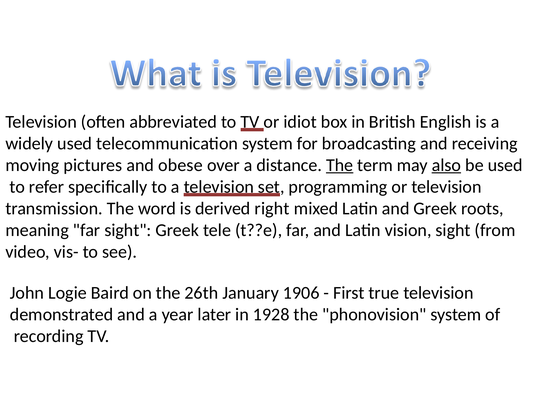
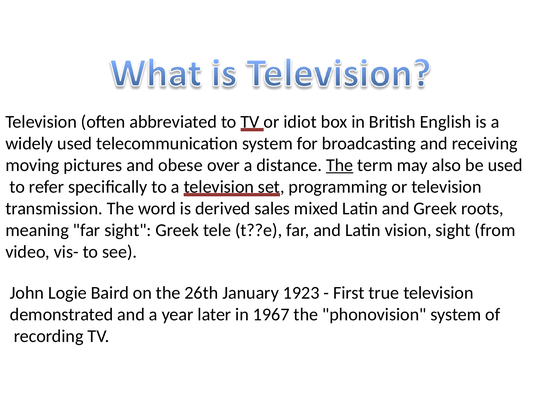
also underline: present -> none (446, 165)
right: right -> sales (272, 208)
1906: 1906 -> 1923 (301, 293)
1928: 1928 -> 1967 (271, 314)
